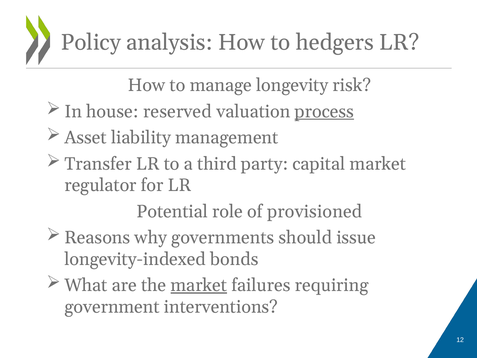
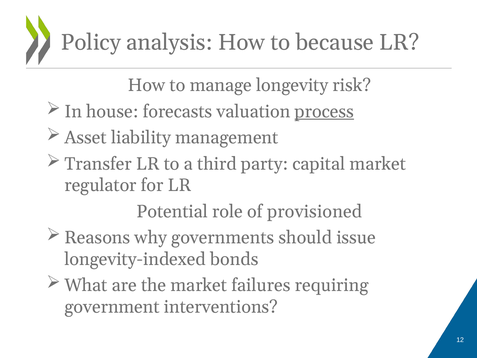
hedgers: hedgers -> because (335, 42)
reserved: reserved -> forecasts (178, 111)
market underline: present -> none (199, 285)
